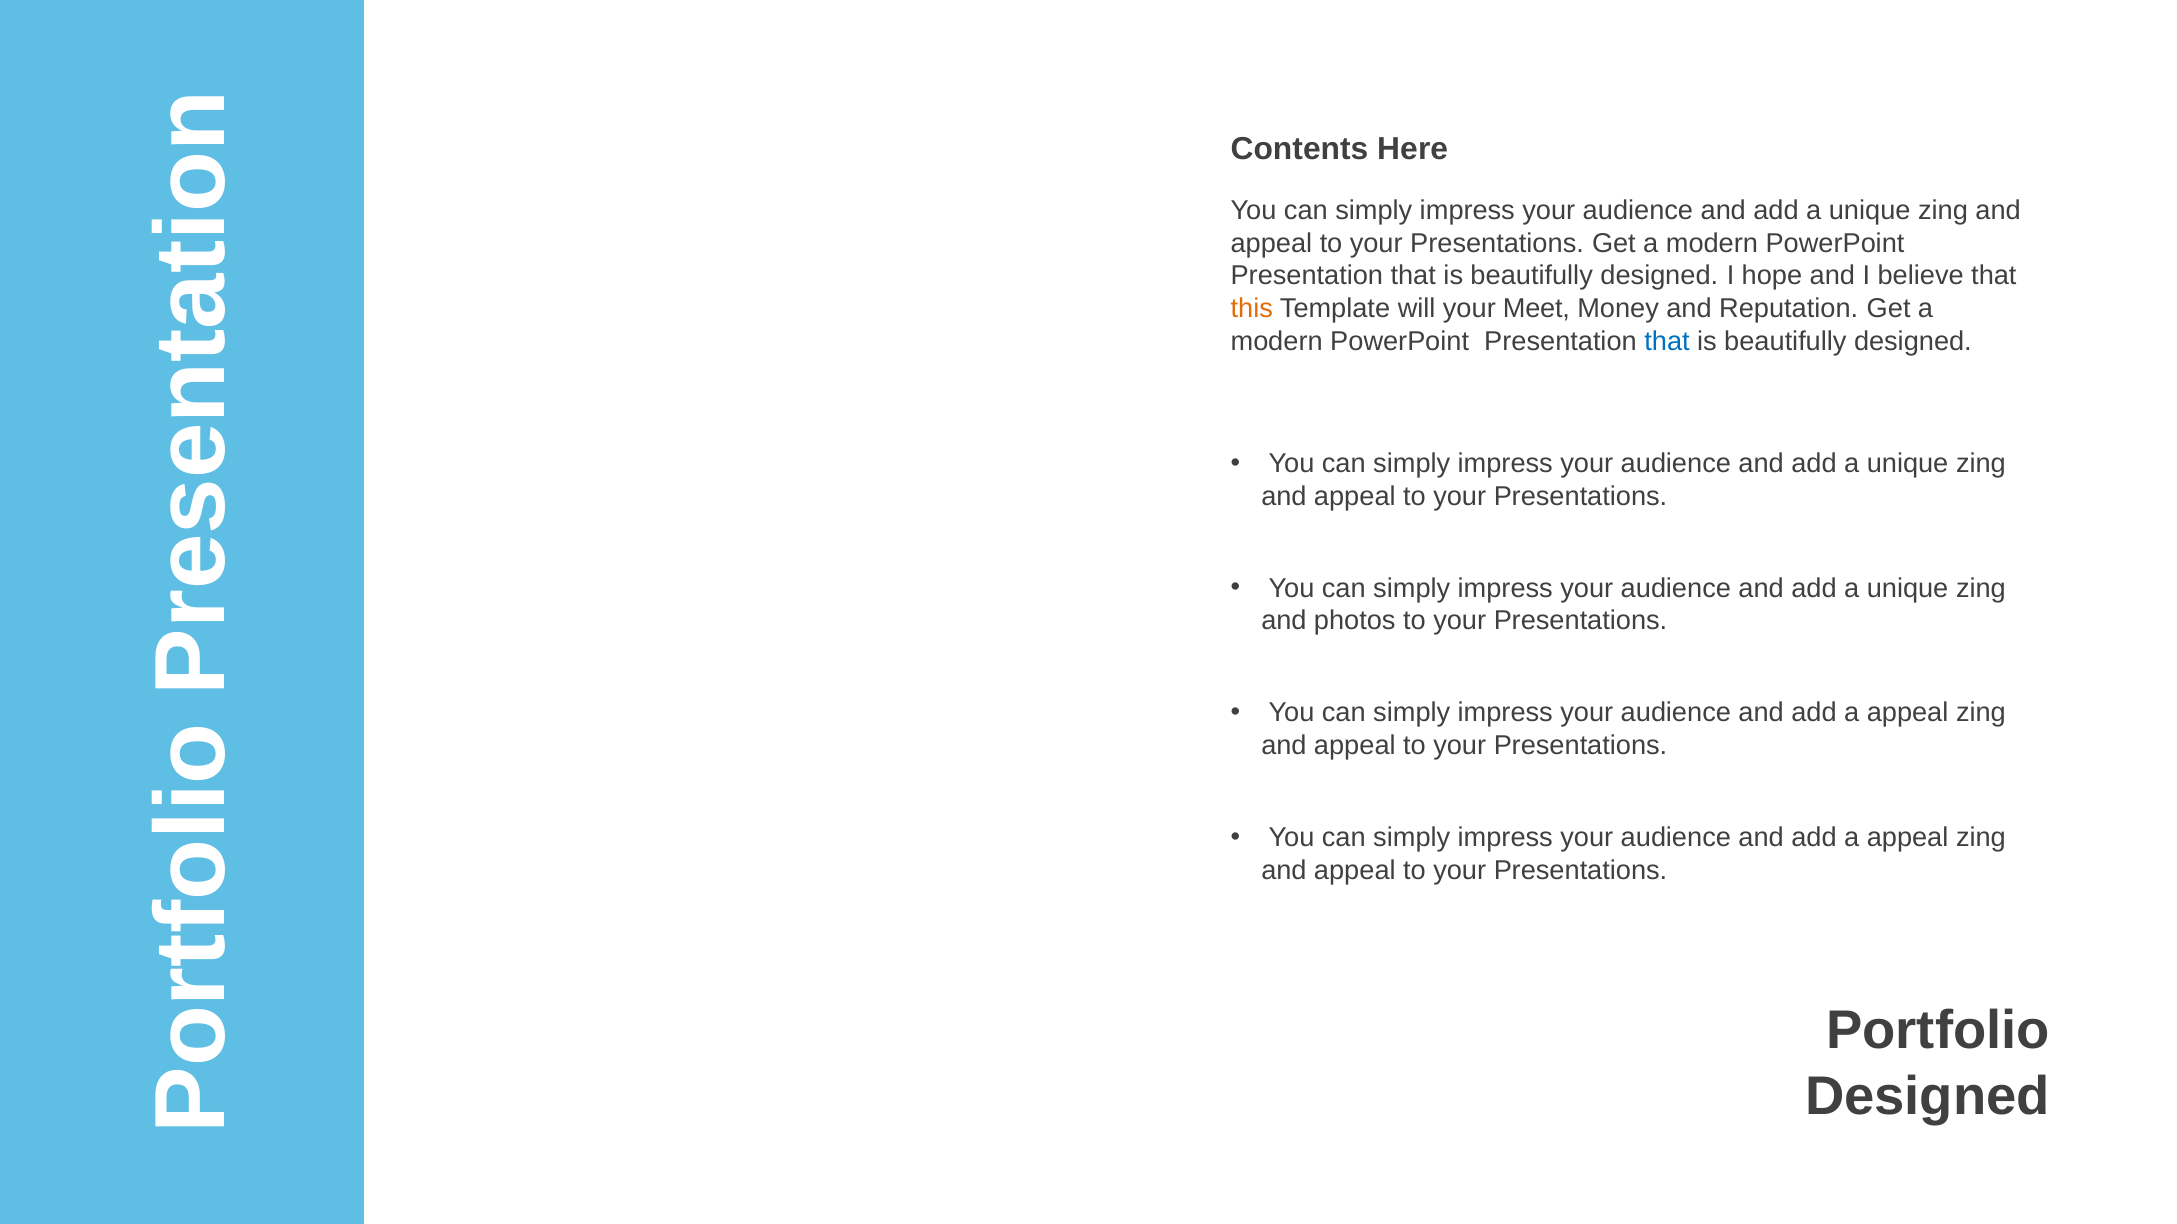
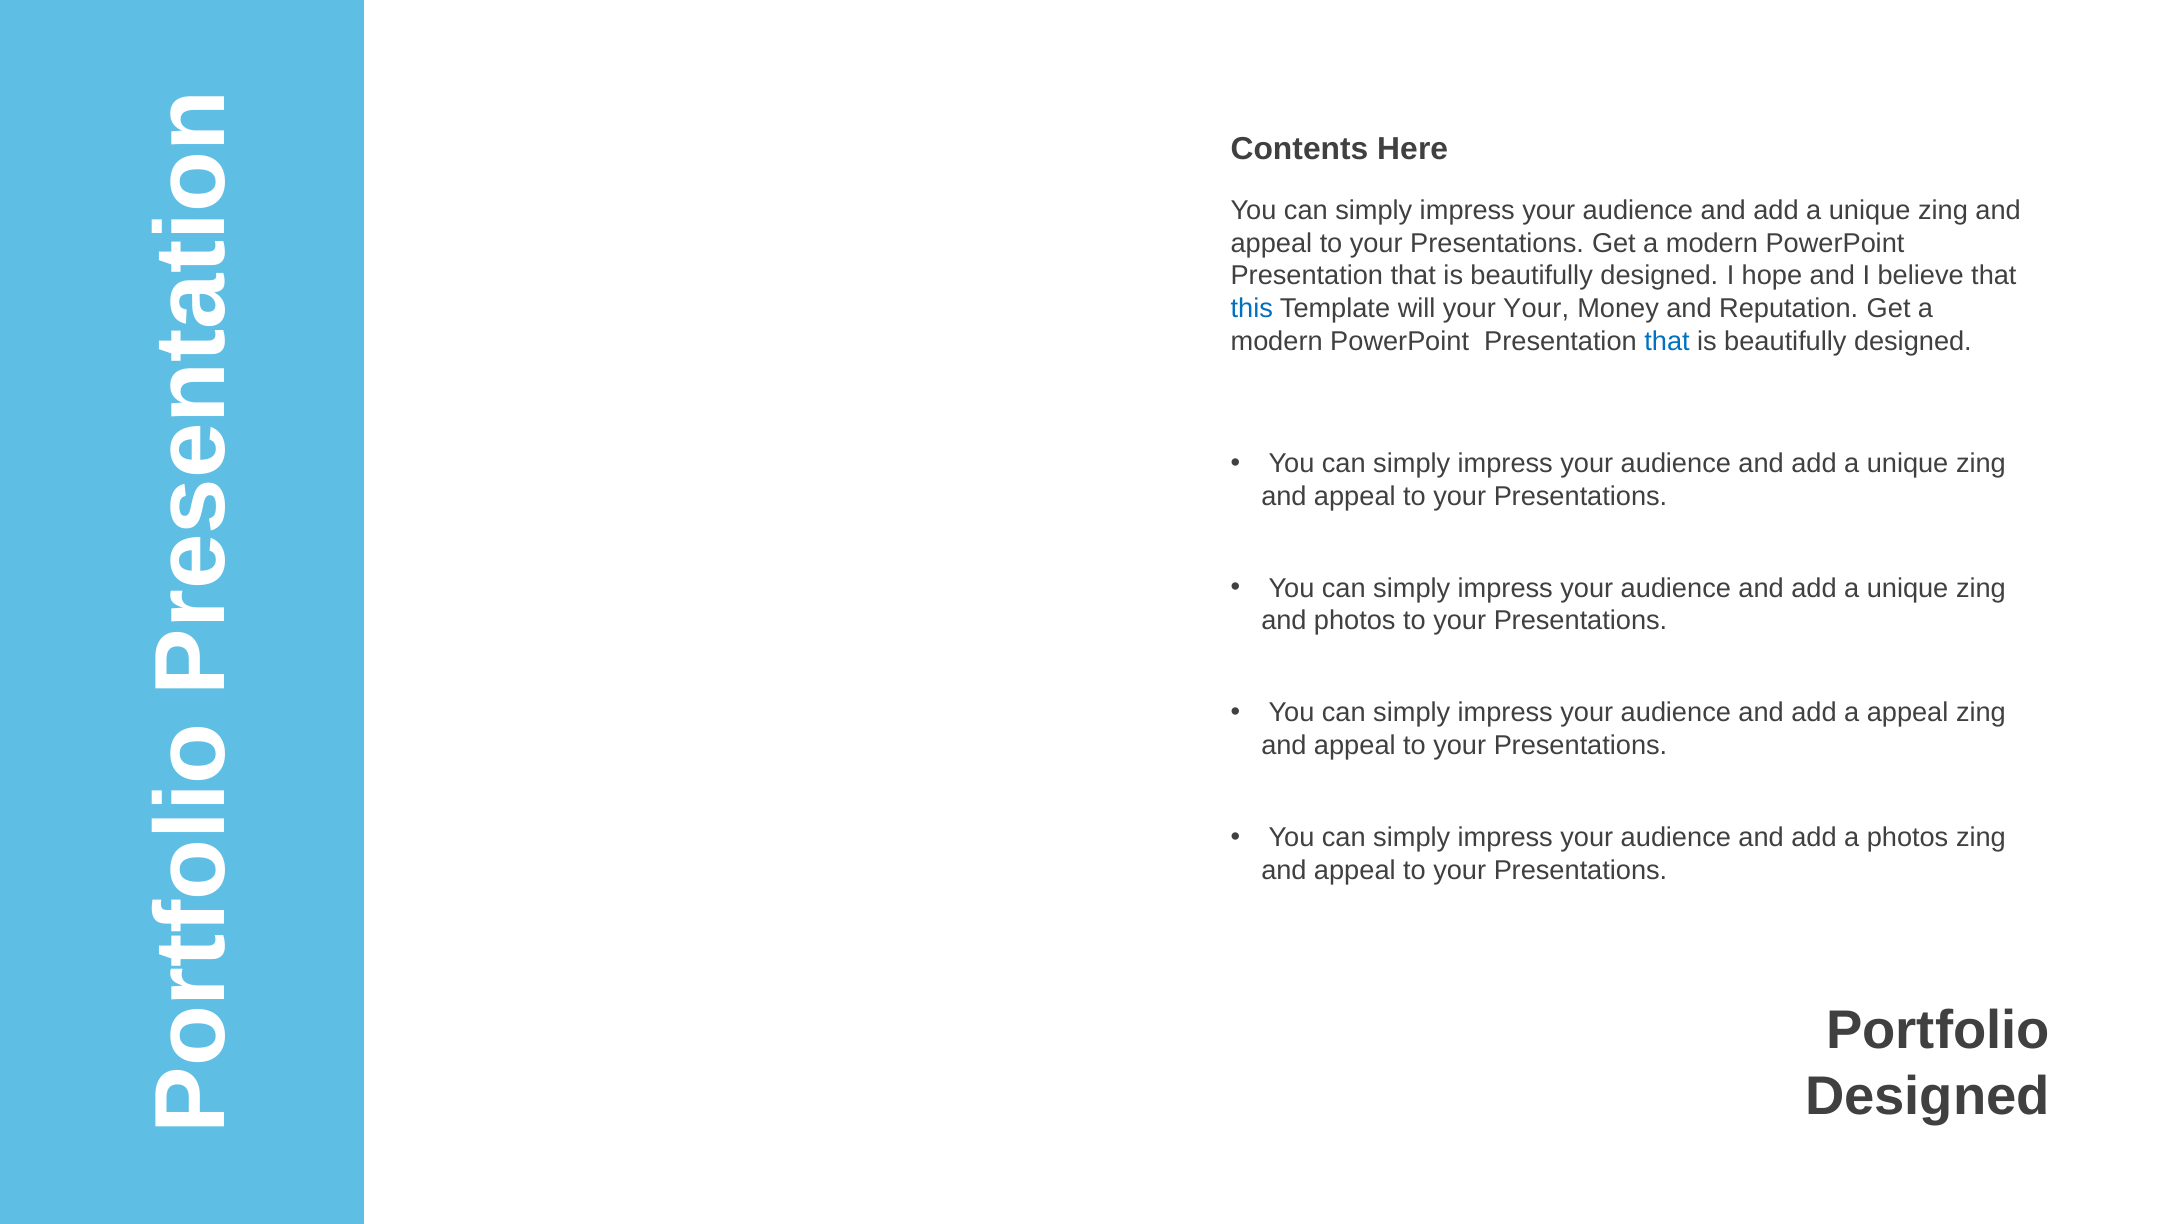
this colour: orange -> blue (1252, 309)
your Meet: Meet -> Your (1536, 309)
appeal: appeal -> photos (1908, 838)
